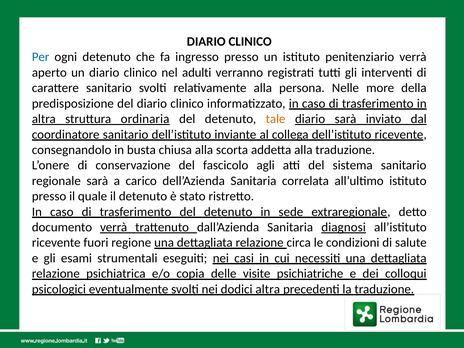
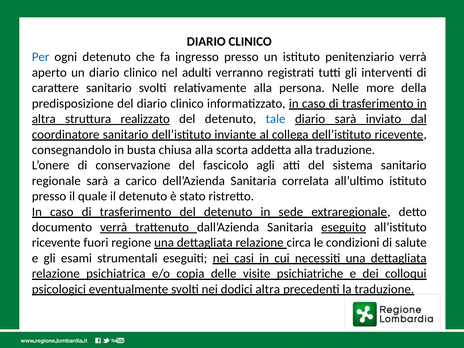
ordinaria: ordinaria -> realizzato (145, 119)
tale colour: orange -> blue (276, 119)
diagnosi: diagnosi -> eseguito (344, 227)
